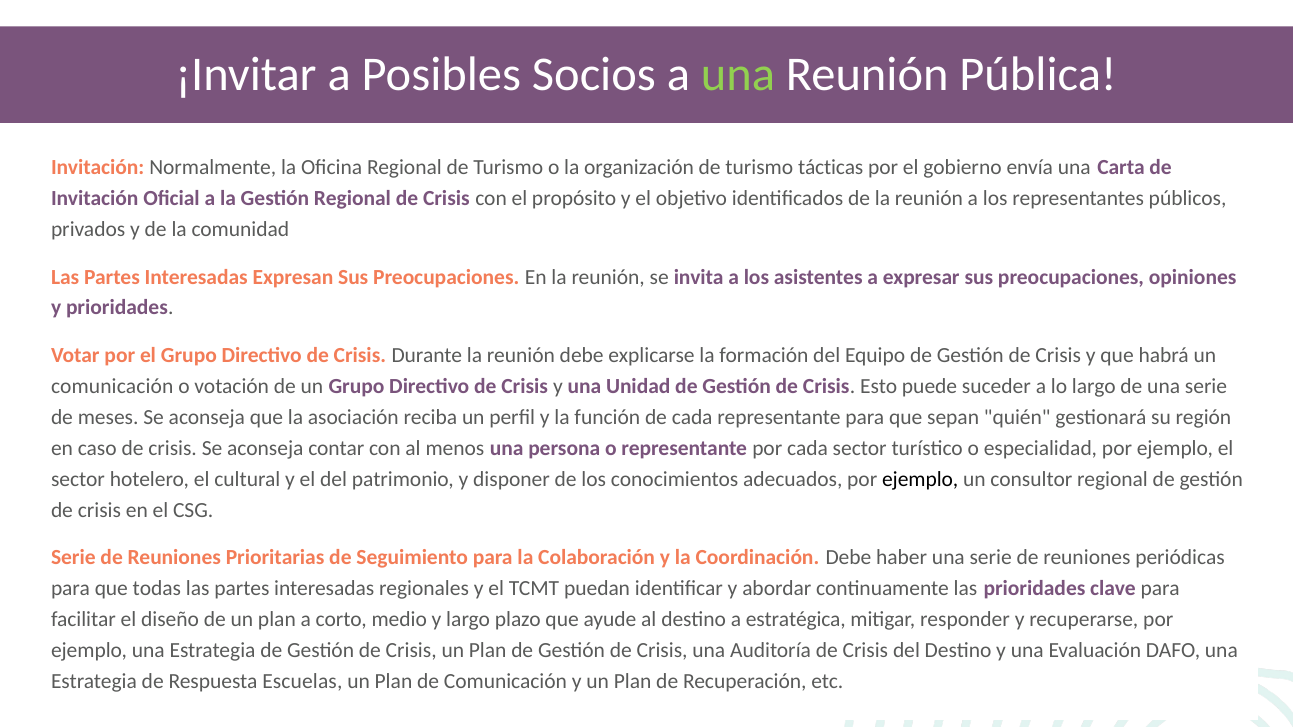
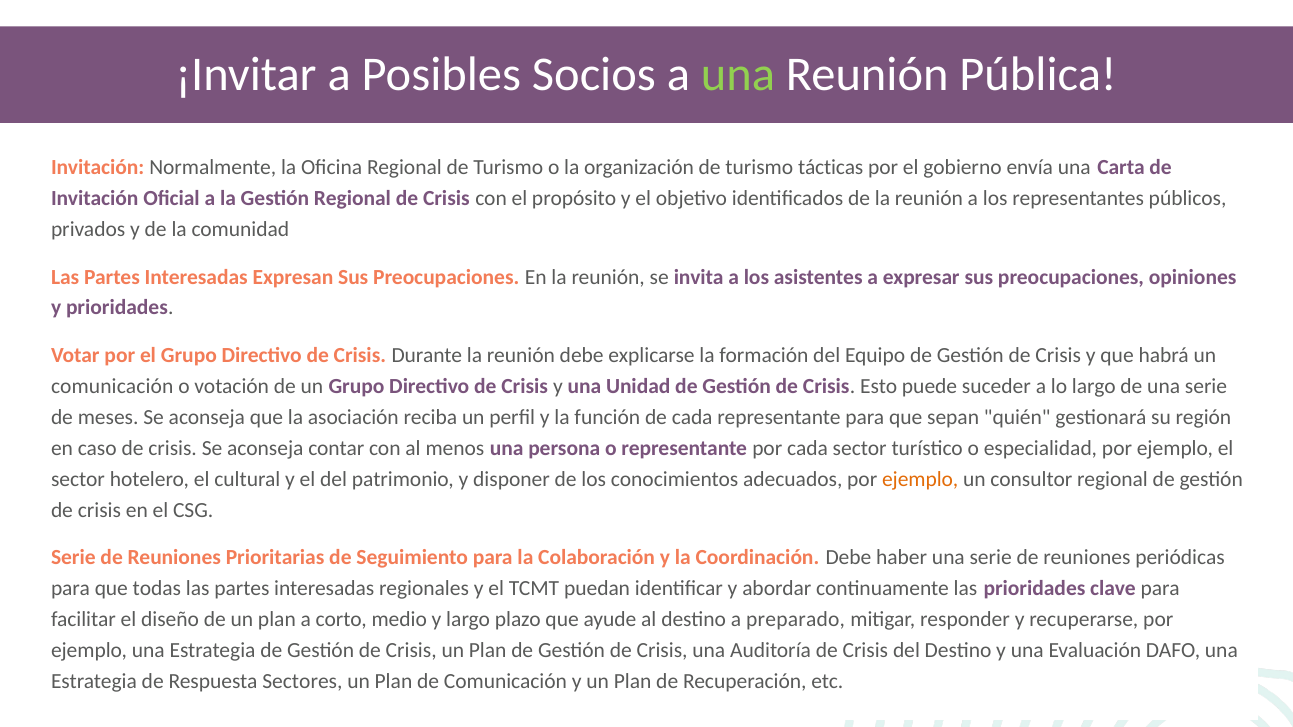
ejemplo colour: black -> orange (920, 479)
estratégica: estratégica -> preparado (796, 619)
Escuelas: Escuelas -> Sectores (302, 681)
